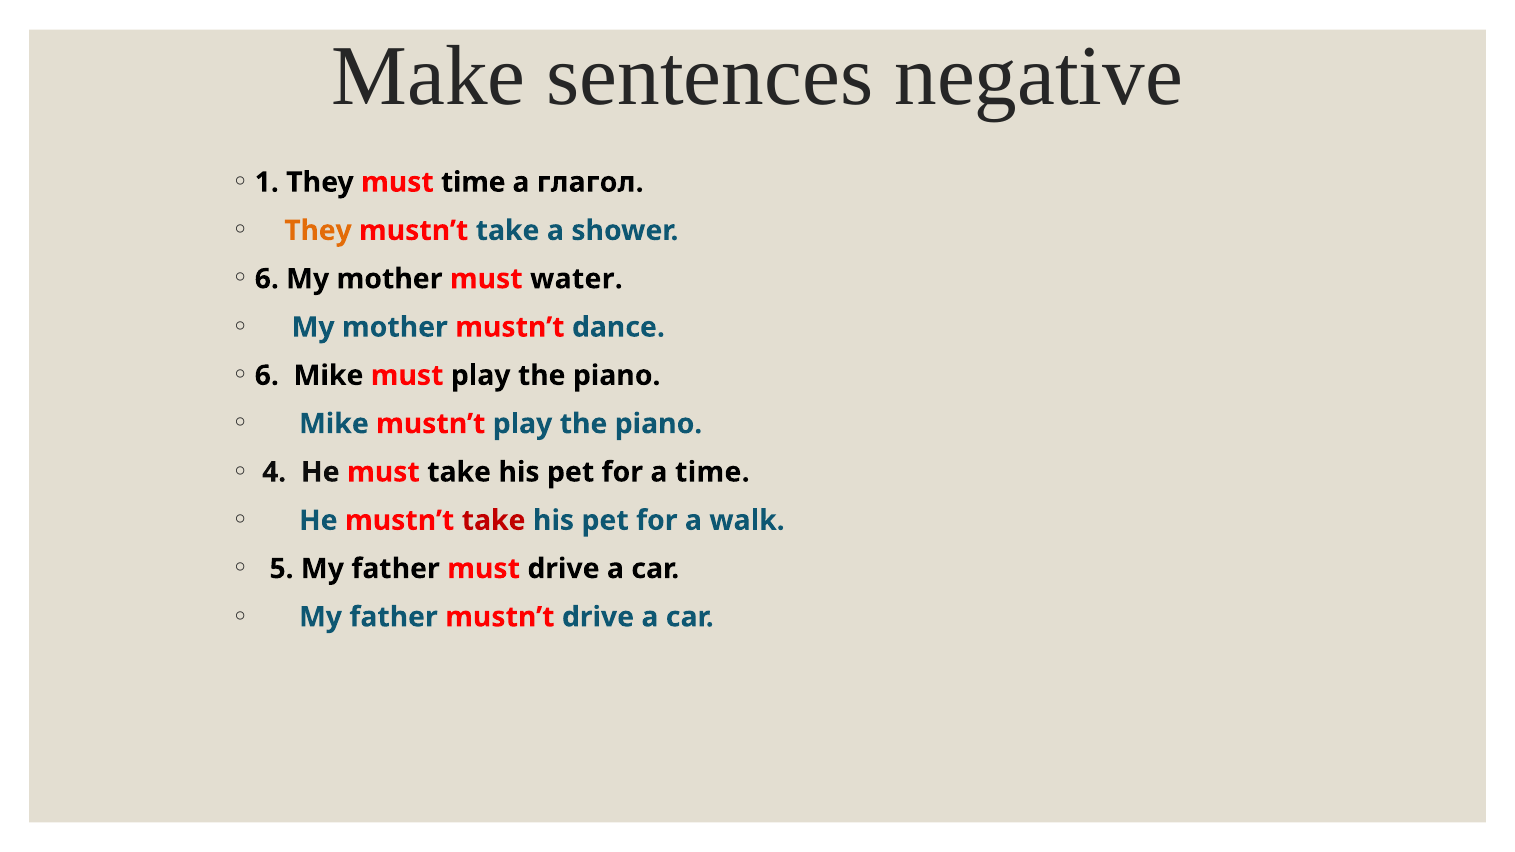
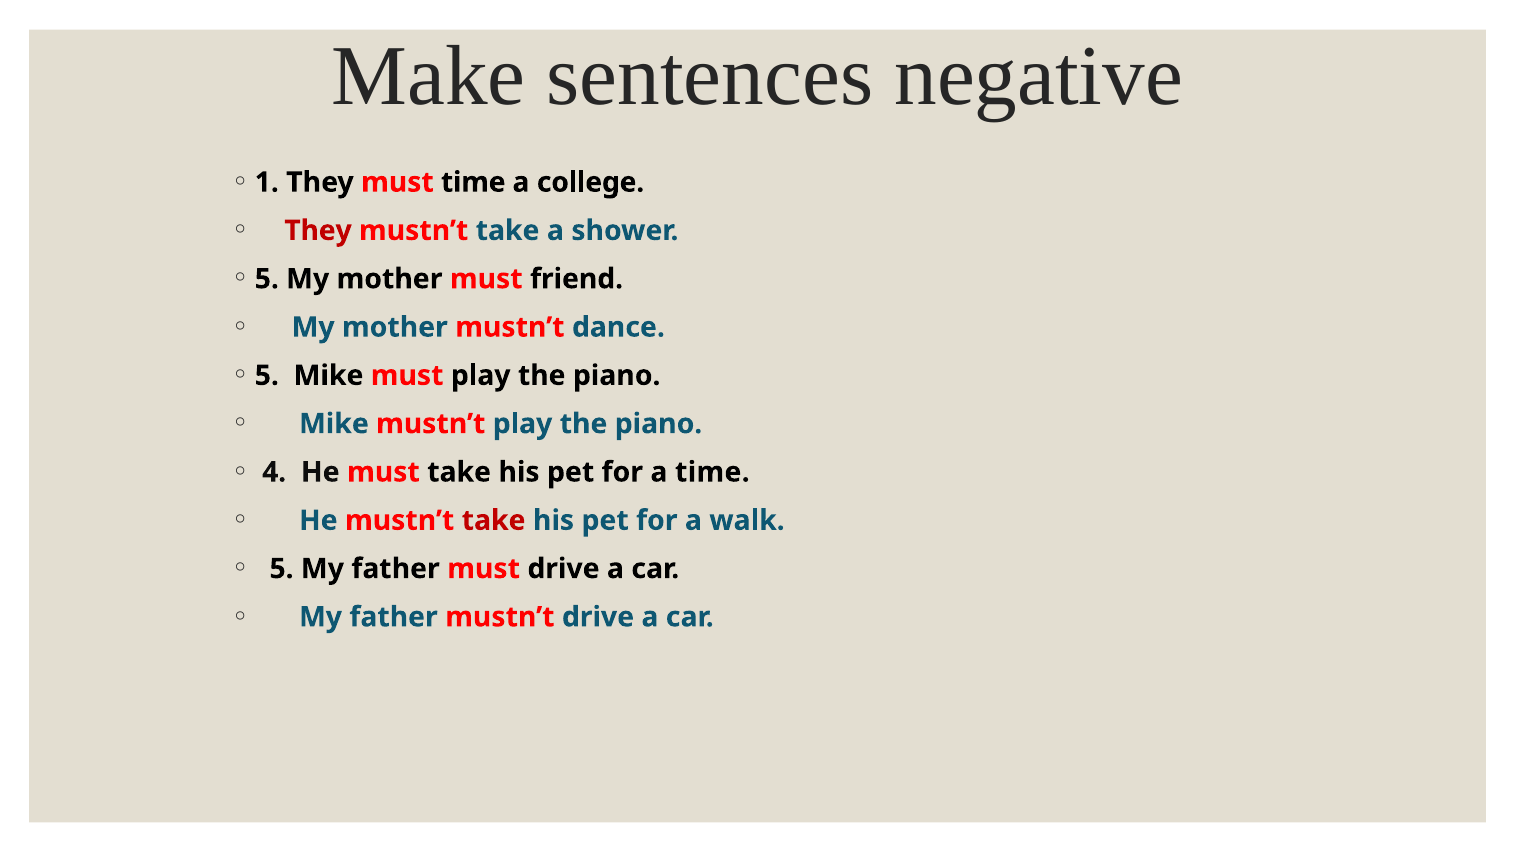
глагол: глагол -> college (591, 182)
They colour: orange -> red (318, 231)
6: 6 -> 5 (267, 279)
water: water -> friend (577, 279)
6: 6 -> 5 (267, 376)
